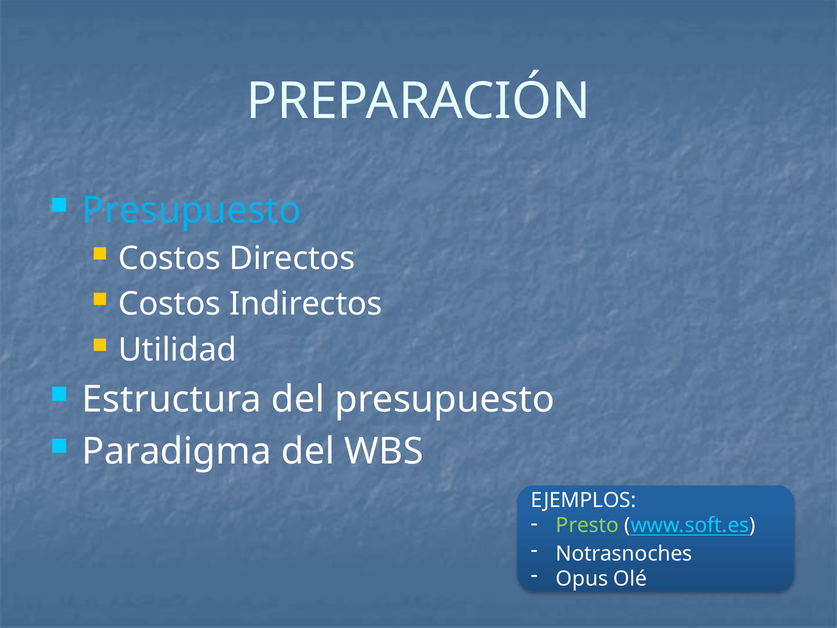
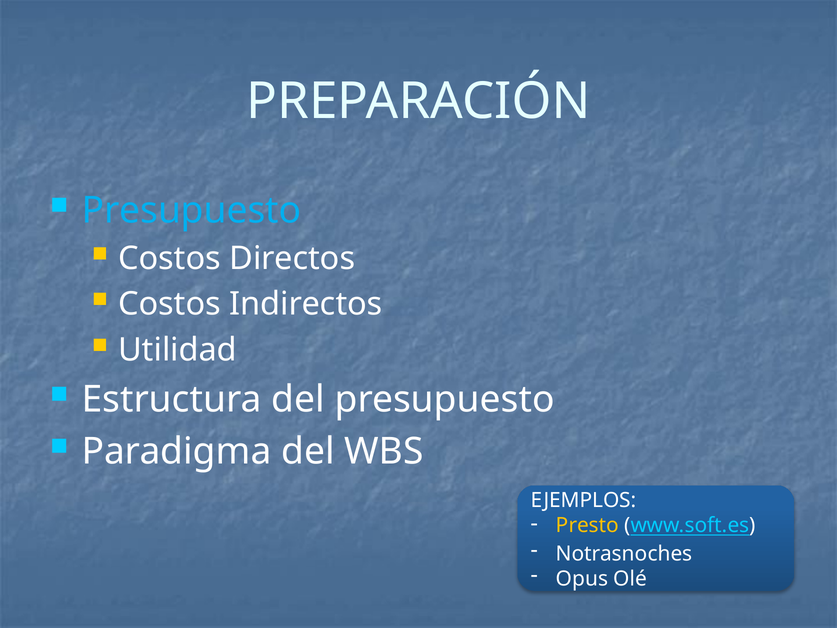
Presto colour: light green -> yellow (587, 525)
